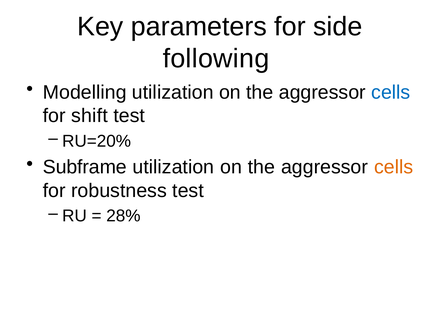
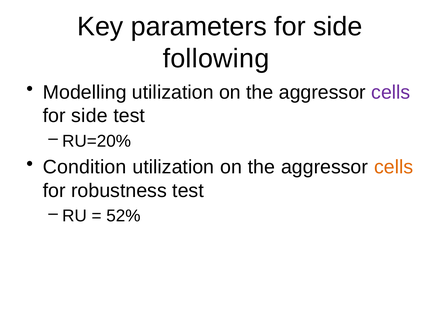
cells colour: blue -> purple (391, 92)
shift: shift -> side (90, 116)
Subframe: Subframe -> Condition (85, 167)
28%: 28% -> 52% (123, 216)
